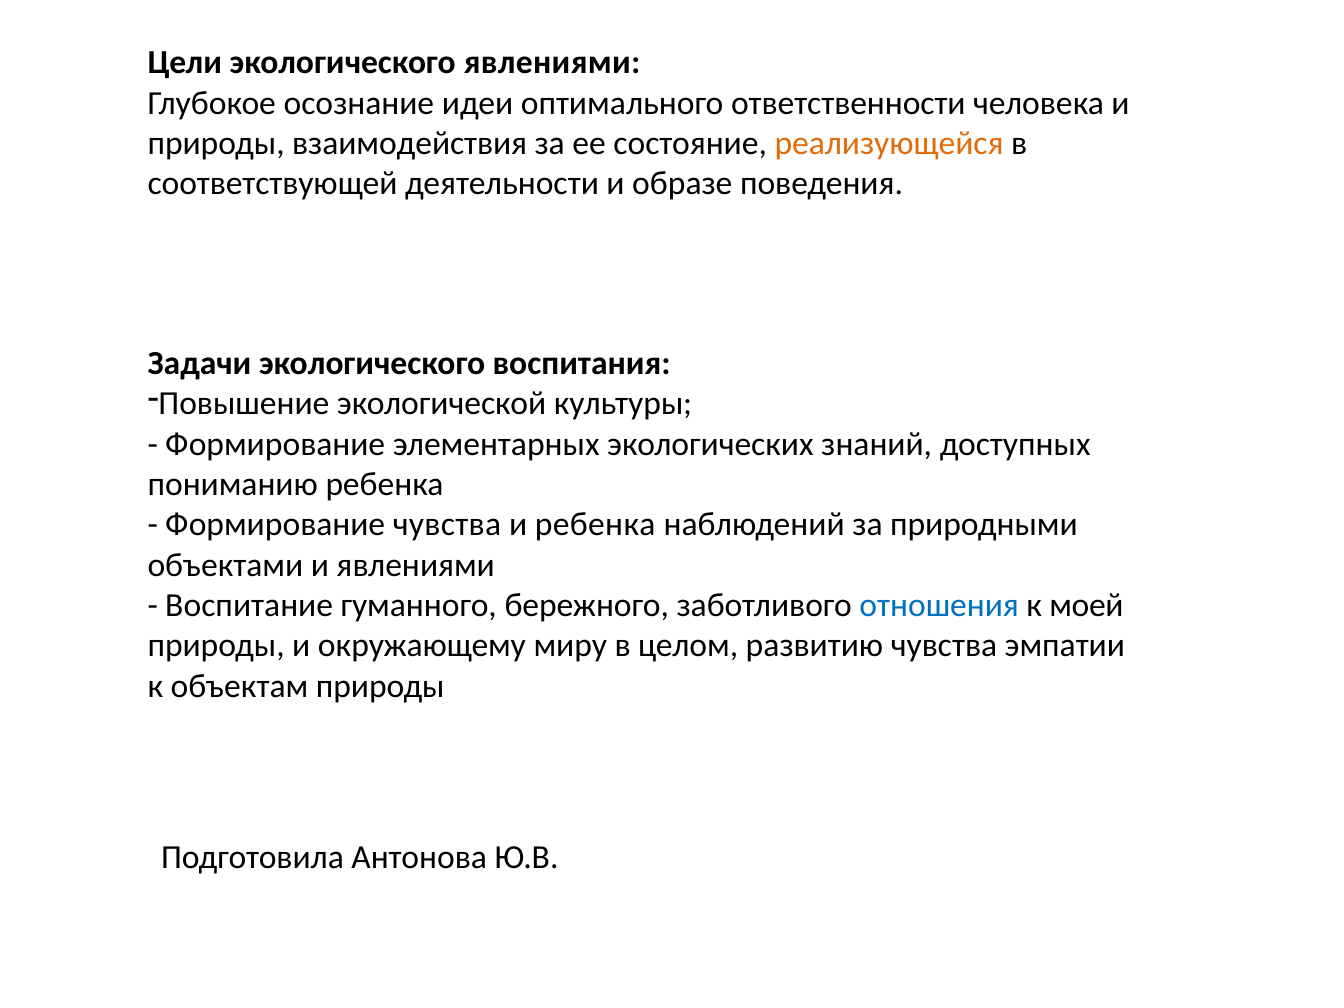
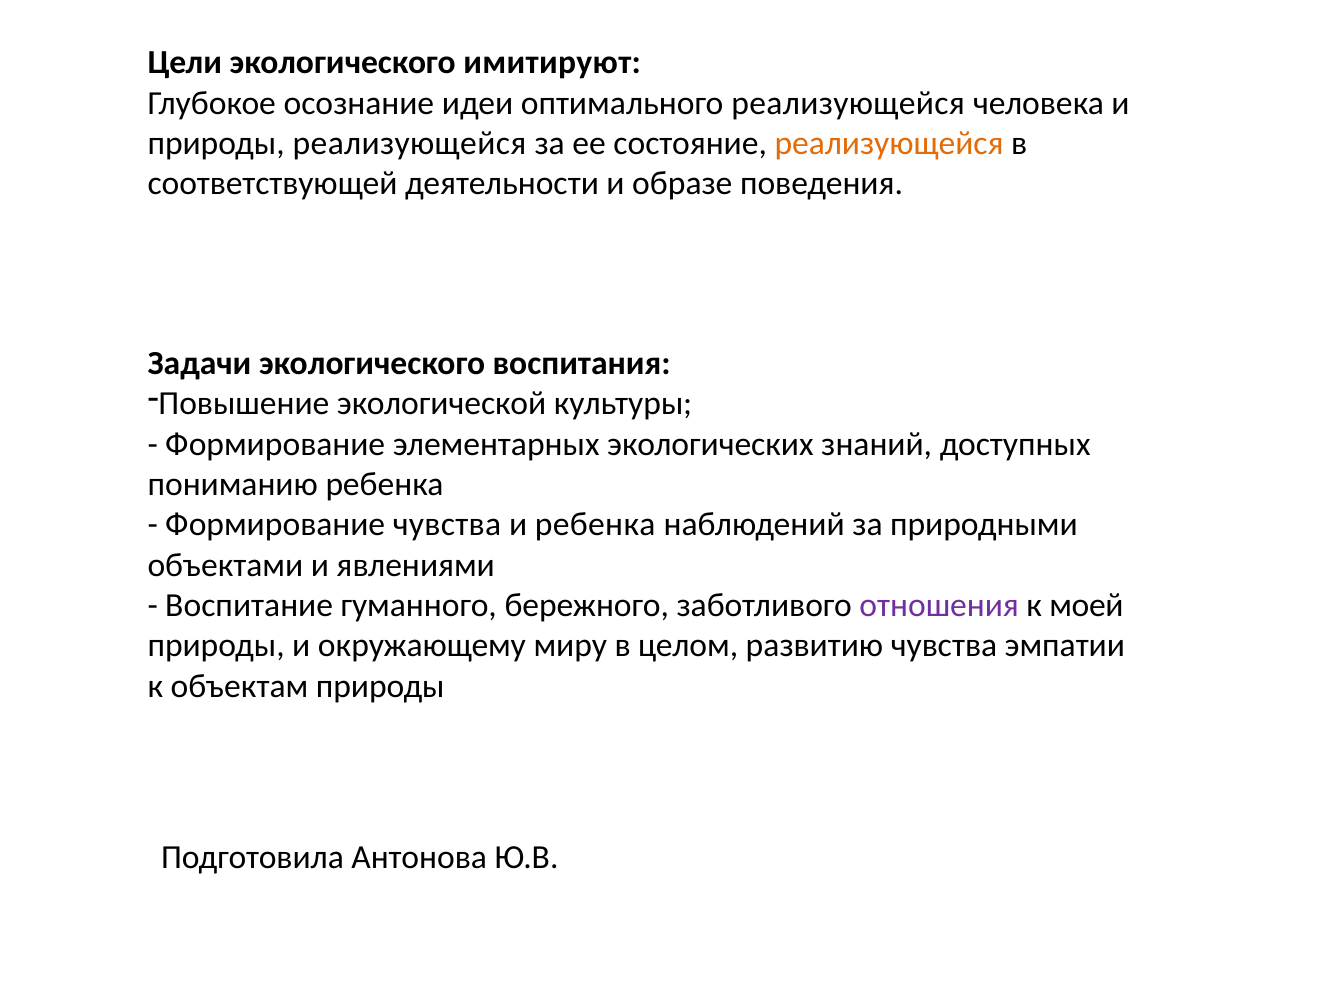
экологического явлениями: явлениями -> имитируют (552, 63)
оптимального ответственности: ответственности -> реализующейся (848, 103)
природы взаимодействия: взаимодействия -> реализующейся (409, 143)
отношения colour: blue -> purple (939, 605)
